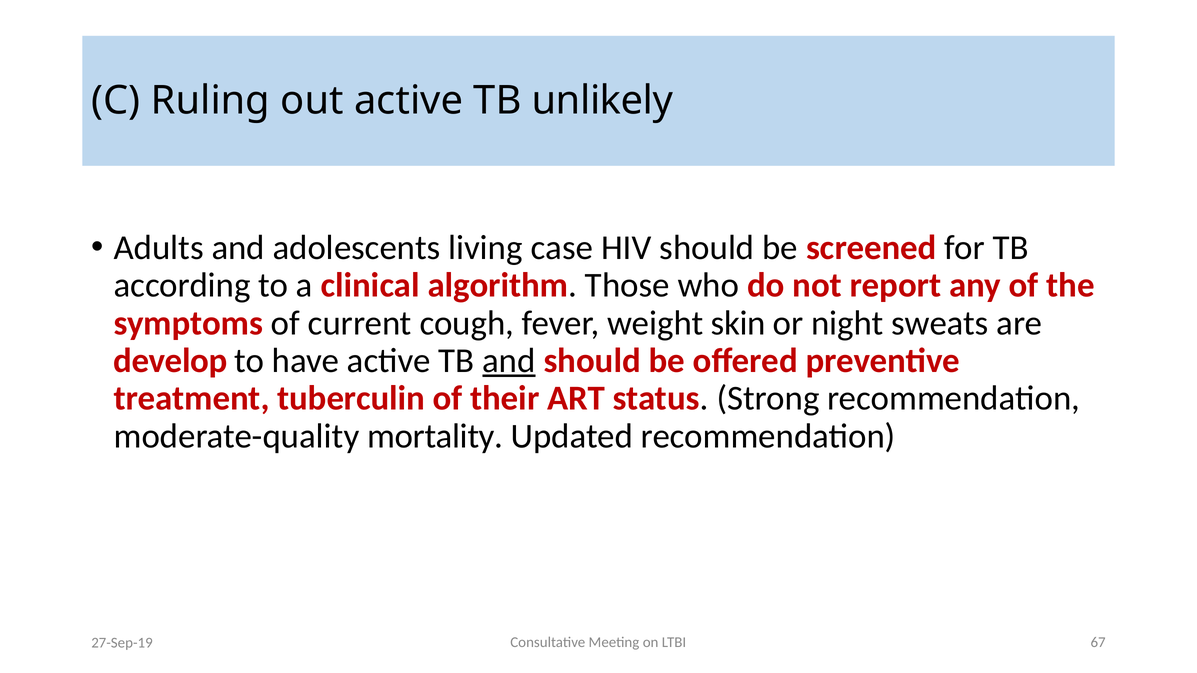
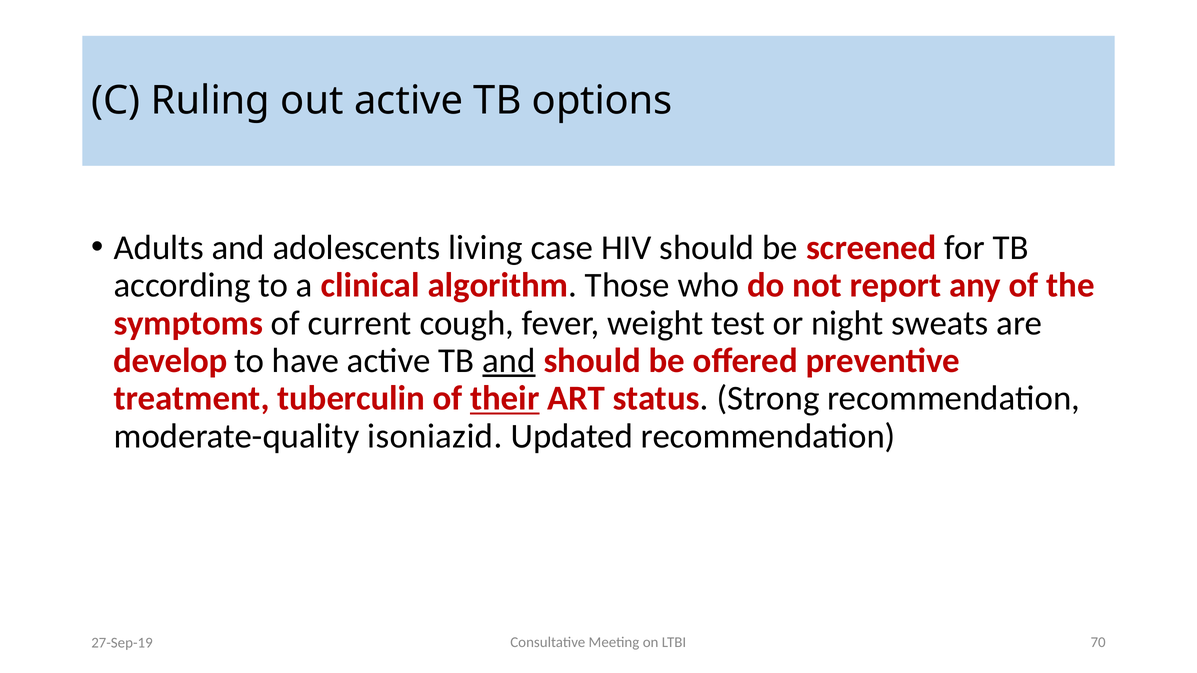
unlikely: unlikely -> options (602, 101)
skin: skin -> test (738, 323)
their underline: none -> present (505, 399)
mortality: mortality -> isoniazid (435, 436)
67: 67 -> 70 (1098, 643)
